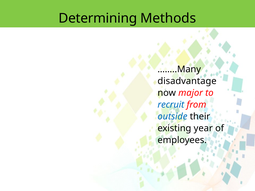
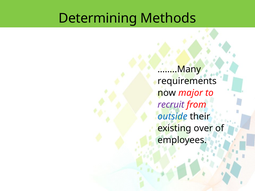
disadvantage: disadvantage -> requirements (187, 81)
recruit colour: blue -> purple (171, 105)
year: year -> over (203, 128)
